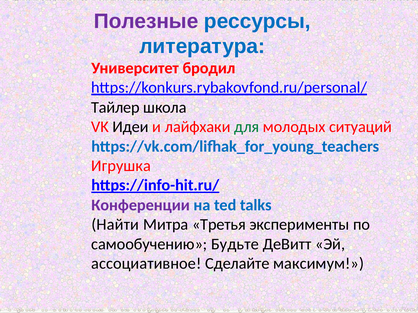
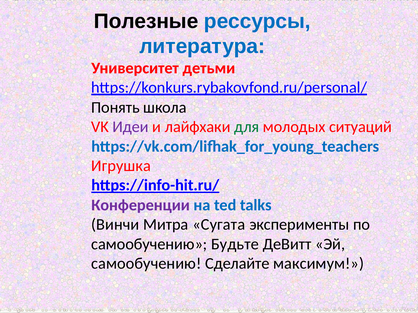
Полезные colour: purple -> black (146, 21)
бродил: бродил -> детьми (209, 68)
Тайлер: Тайлер -> Понять (115, 108)
Идеи colour: black -> purple (131, 127)
Найти: Найти -> Винчи (115, 225)
Третья: Третья -> Сугата (219, 225)
ассоциативное: ассоциативное -> самообучению (146, 264)
